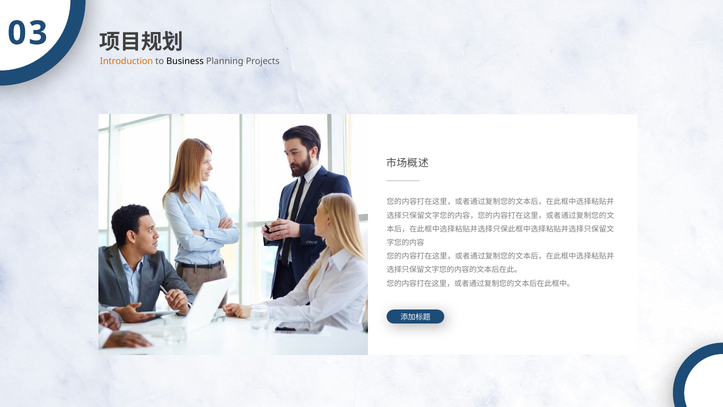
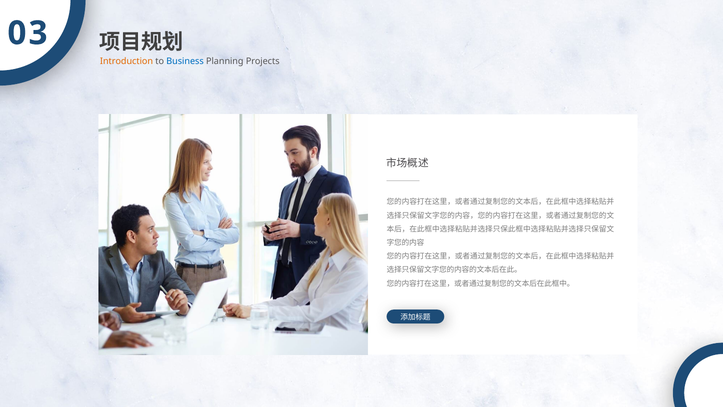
Business colour: black -> blue (185, 61)
